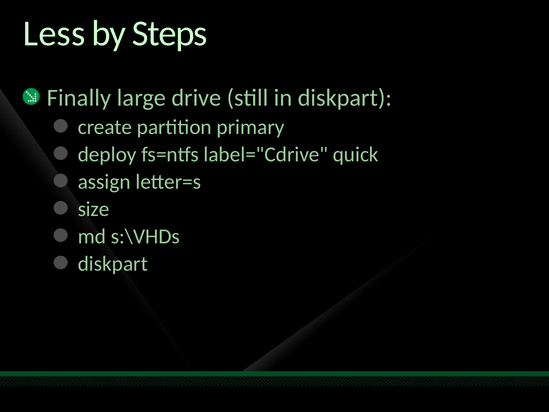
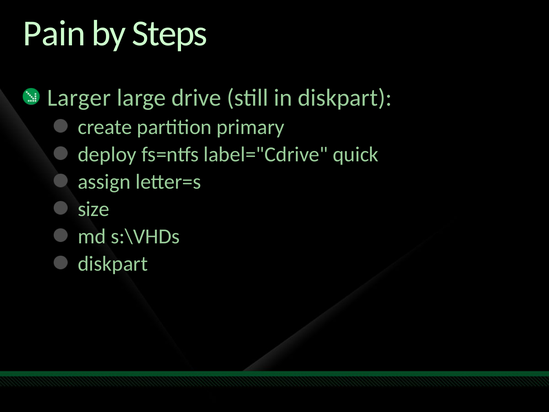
Less: Less -> Pain (54, 33)
Finally: Finally -> Larger (79, 98)
